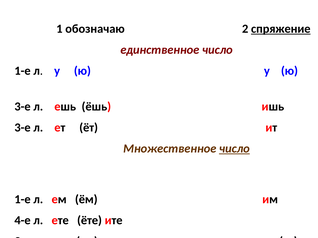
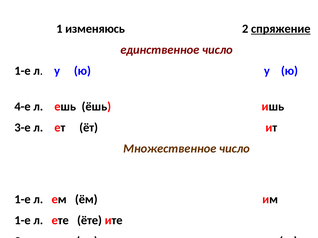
обозначаю: обозначаю -> изменяюсь (95, 29)
3-е: 3-е -> 4-е (23, 107)
число underline: present -> none (234, 149)
4-е: 4-е -> 1-е (23, 221)
